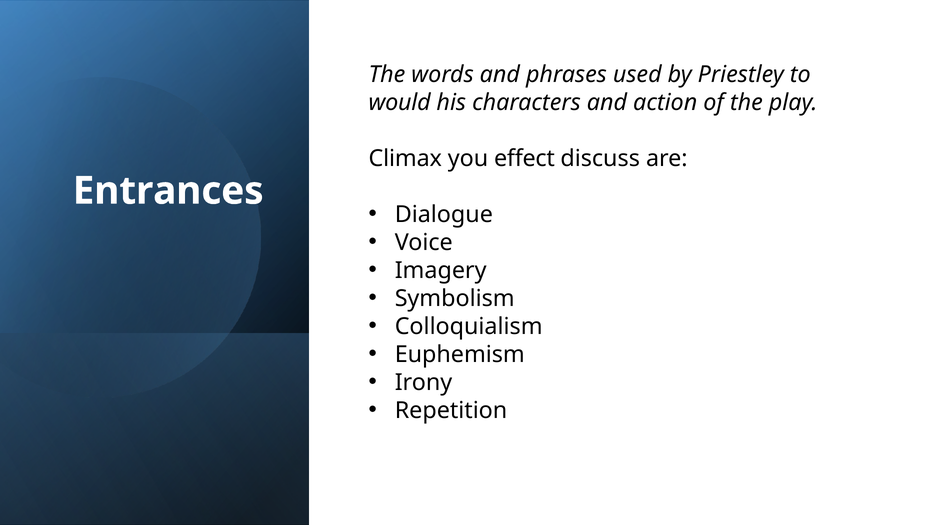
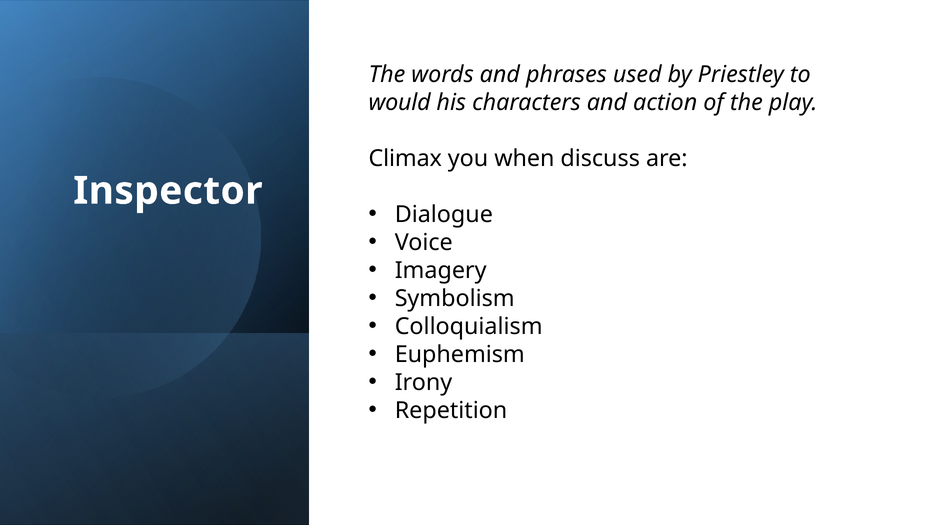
effect: effect -> when (524, 158)
Entrances: Entrances -> Inspector (168, 191)
